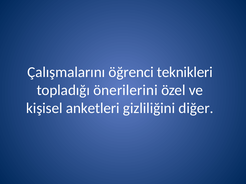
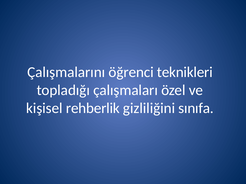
önerilerini: önerilerini -> çalışmaları (126, 90)
anketleri: anketleri -> rehberlik (93, 108)
diğer: diğer -> sınıfa (196, 108)
